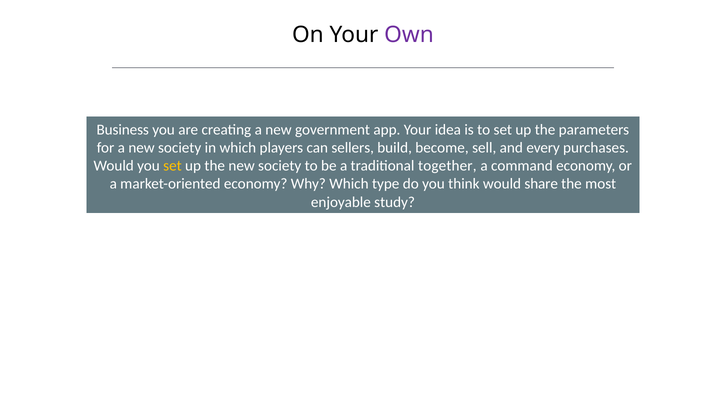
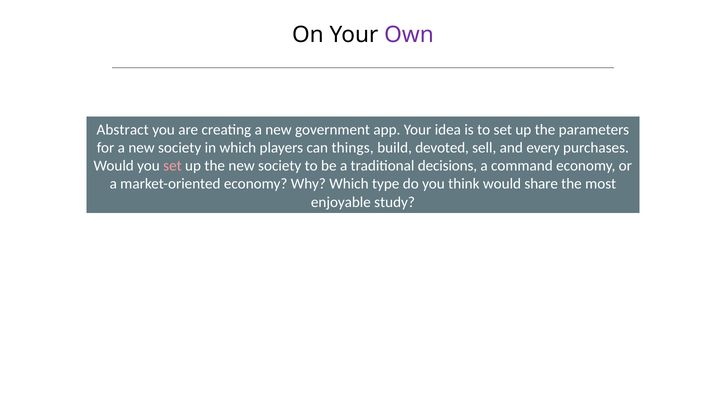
Business: Business -> Abstract (123, 130)
sellers: sellers -> things (353, 148)
become: become -> devoted (442, 148)
set colour: yellow -> pink (172, 166)
together: together -> decisions (447, 166)
